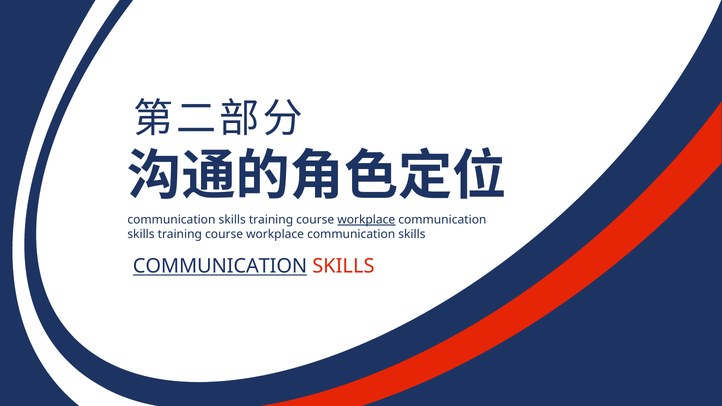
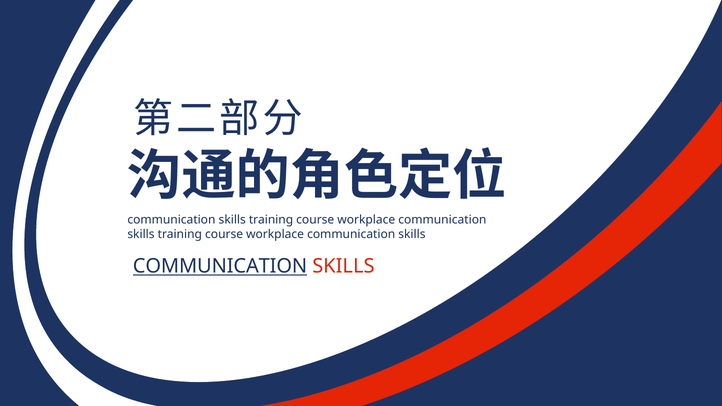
workplace underline: present -> none (366, 220)
